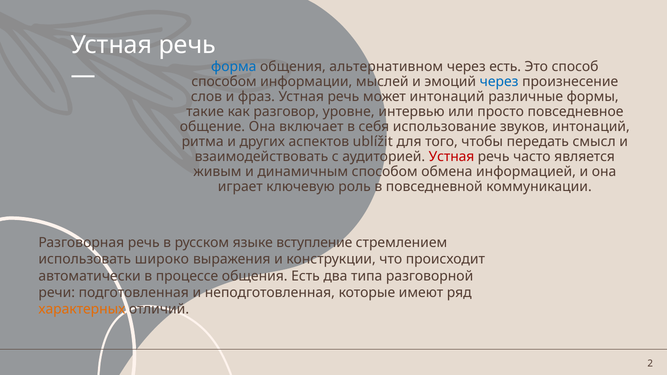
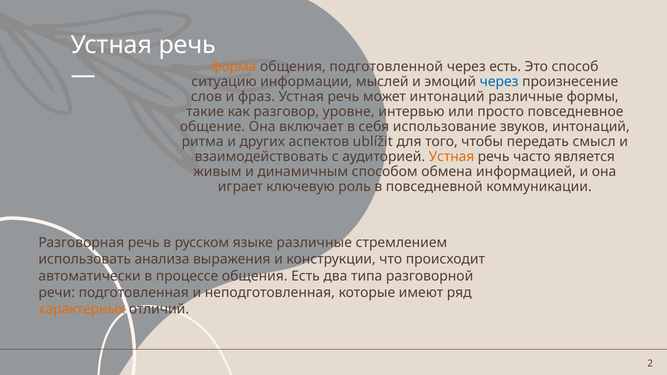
форма colour: blue -> orange (234, 67)
альтернативном: альтернативном -> подготовленной (386, 67)
способом: способом -> ситуацию (224, 82)
Устная colour: red -> orange (452, 157)
языке вступление: вступление -> различные (314, 243)
широко: широко -> анализа (162, 259)
